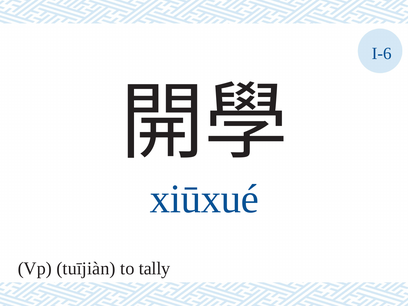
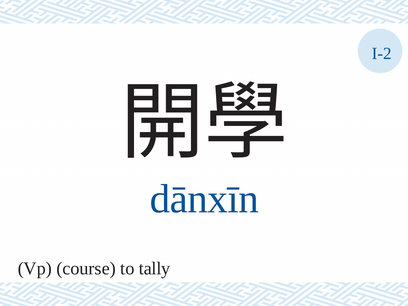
I-6: I-6 -> I-2 (382, 53)
xiūxué: xiūxué -> dānxīn (204, 199)
tuījiàn: tuījiàn -> course (86, 268)
